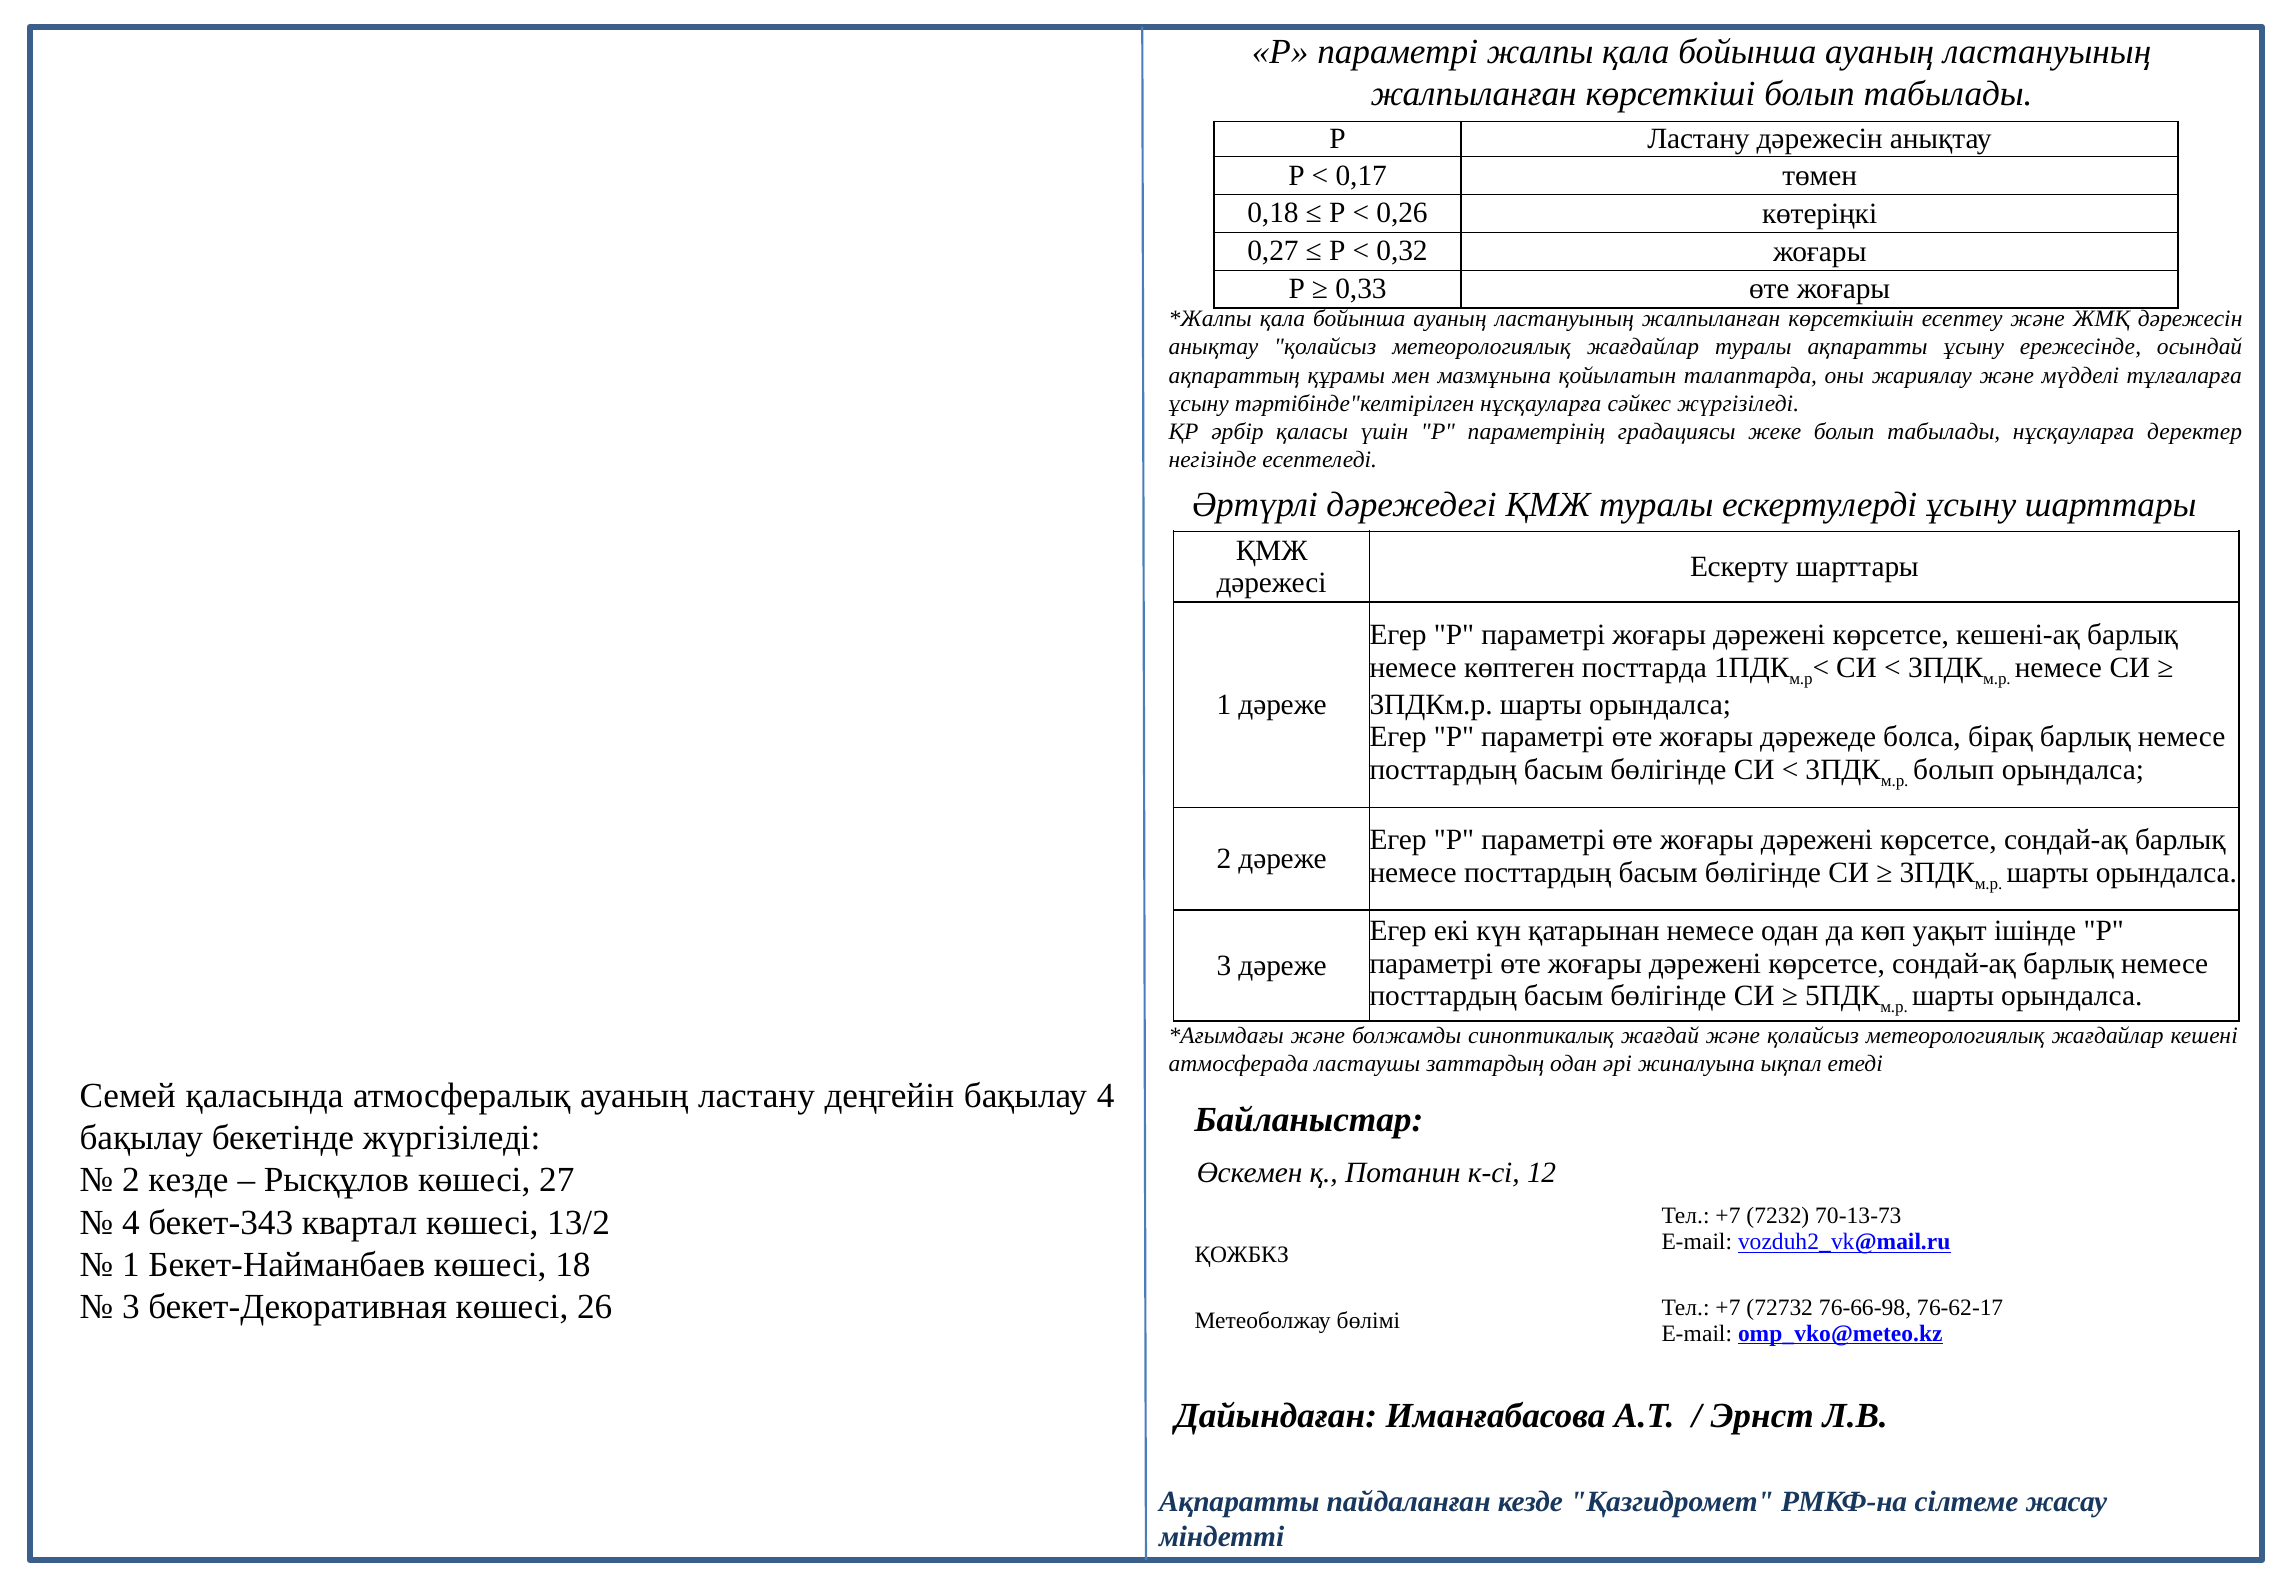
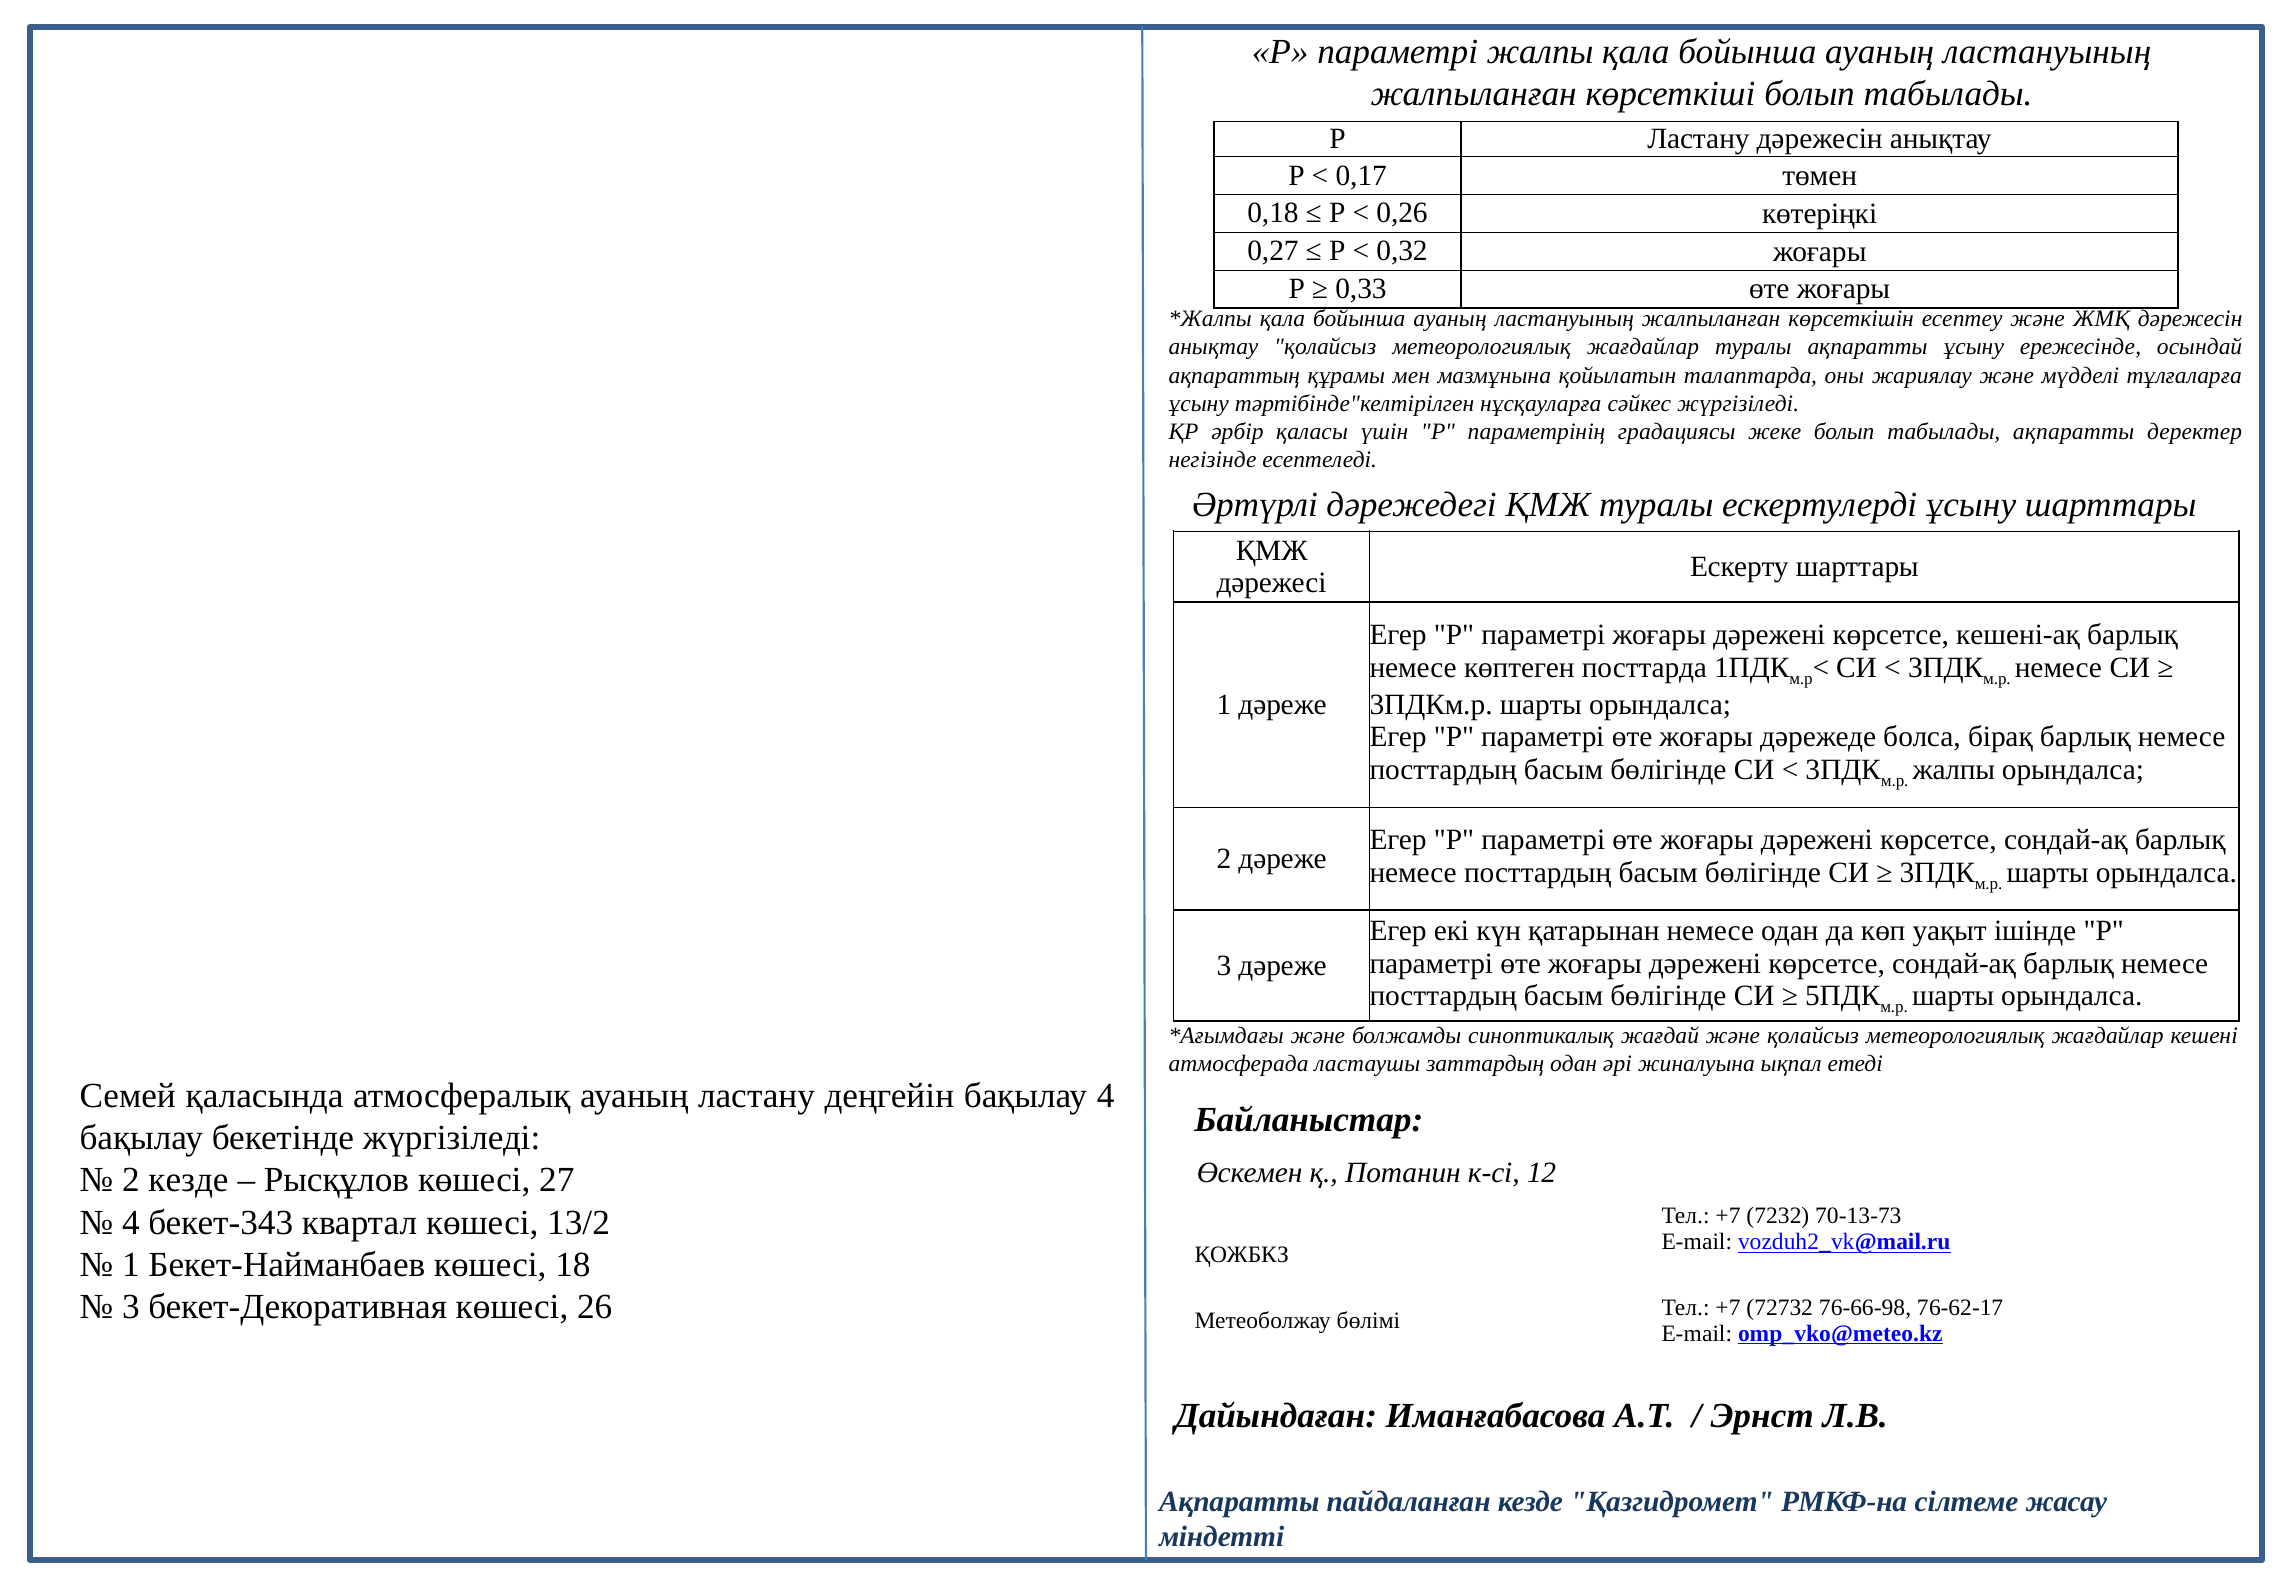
табылады нұсқауларға: нұсқауларға -> ақпаратты (2074, 432)
болып: болып -> жалпы (1954, 769)
